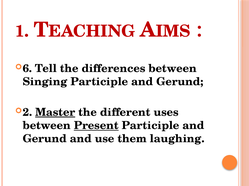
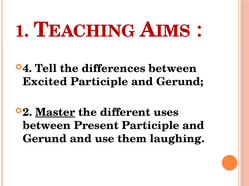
6: 6 -> 4 (27, 69)
Singing: Singing -> Excited (45, 82)
Present underline: present -> none (96, 126)
